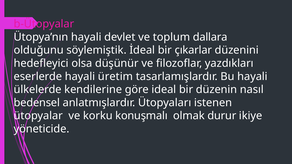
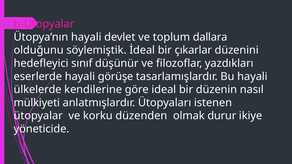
olsa: olsa -> sınıf (82, 63)
üretim: üretim -> görüşe (116, 77)
bedensel: bedensel -> mülkiyeti (37, 103)
konuşmalı: konuşmalı -> düzenden (141, 116)
